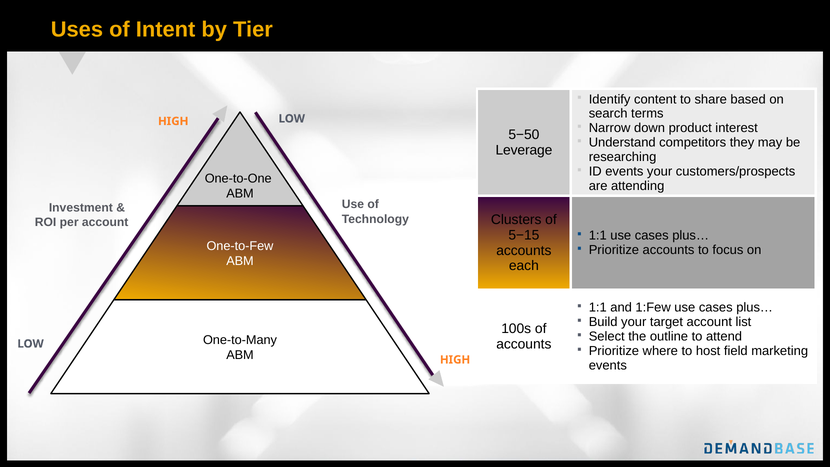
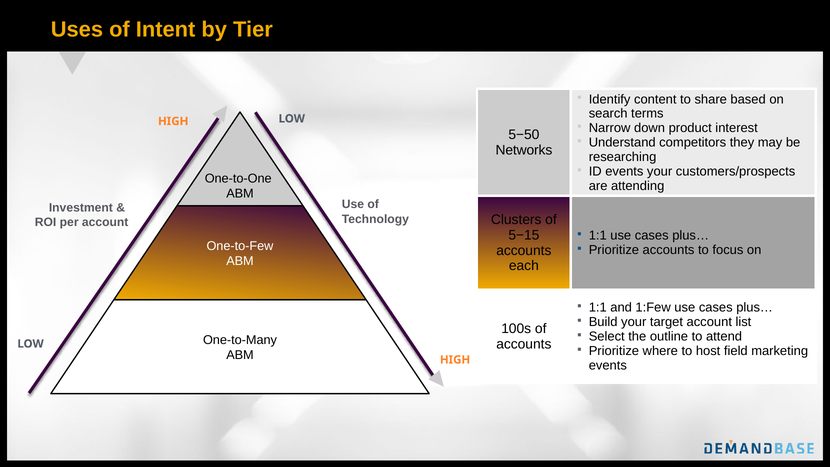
Leverage: Leverage -> Networks (524, 150)
